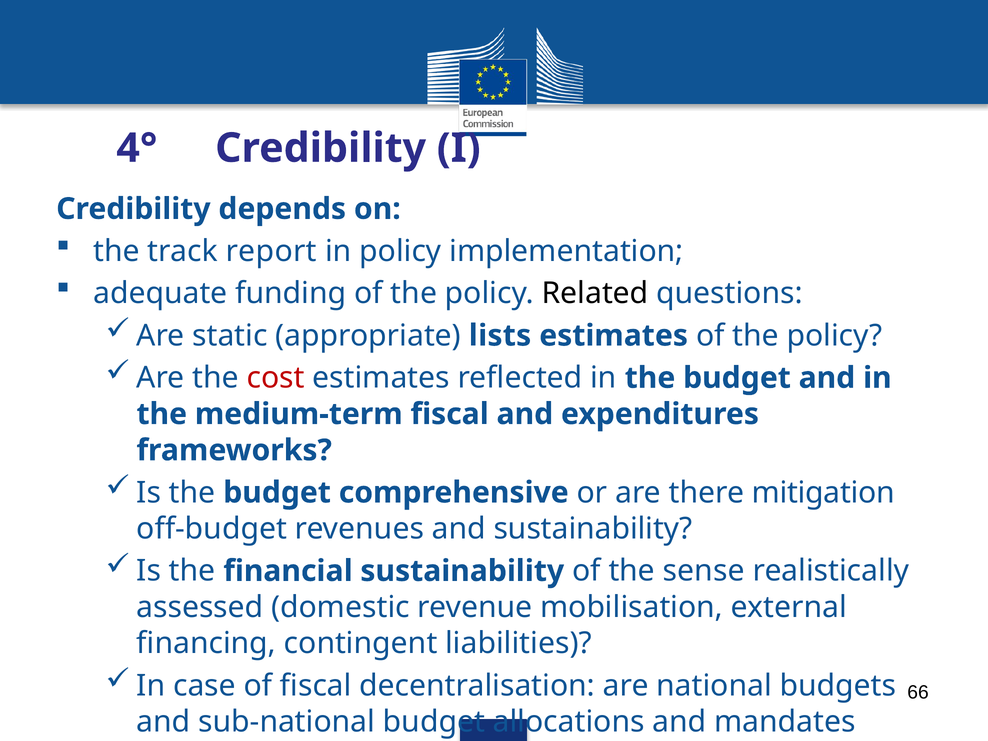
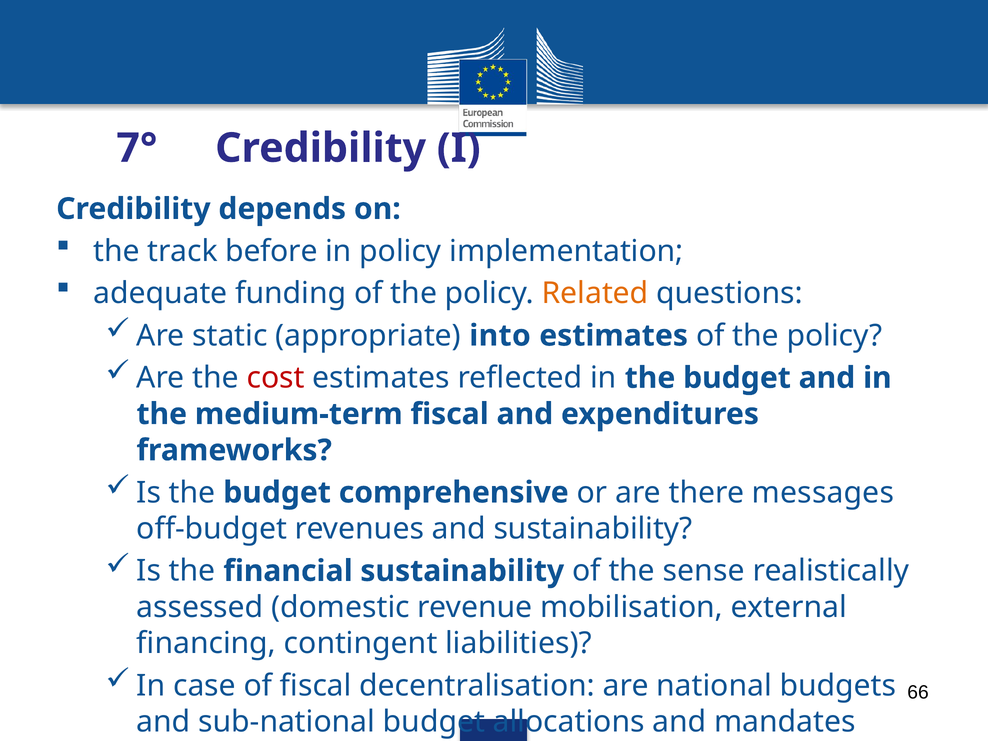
4°: 4° -> 7° (137, 148)
report: report -> before (271, 251)
Related colour: black -> orange (595, 293)
lists: lists -> into (500, 336)
mitigation: mitigation -> messages (823, 493)
